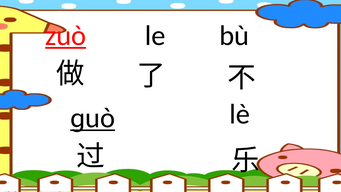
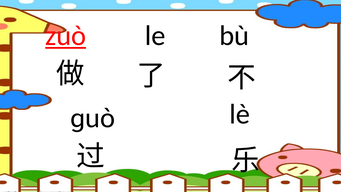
ɡuò underline: present -> none (93, 118)
